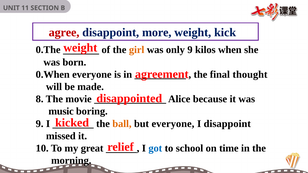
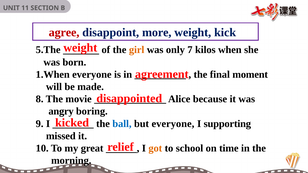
0.The: 0.The -> 5.The (48, 50)
only 9: 9 -> 7 (190, 50)
0.When: 0.When -> 1.When (53, 75)
thought: thought -> moment (250, 75)
music: music -> angry (61, 112)
ball colour: orange -> blue (122, 124)
I disappoint: disappoint -> supporting (227, 124)
got colour: blue -> orange (155, 148)
